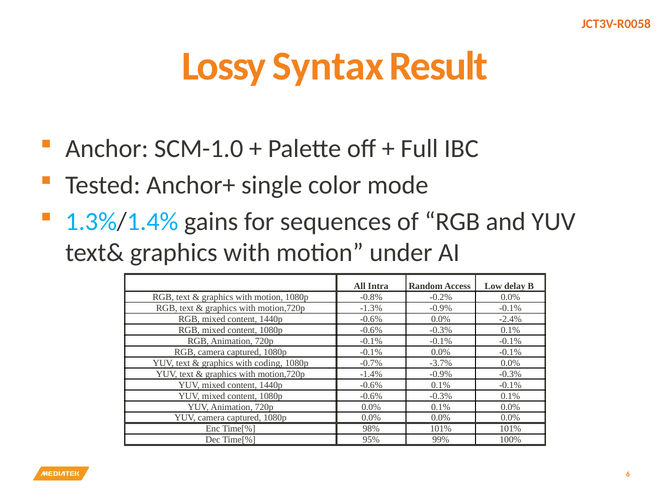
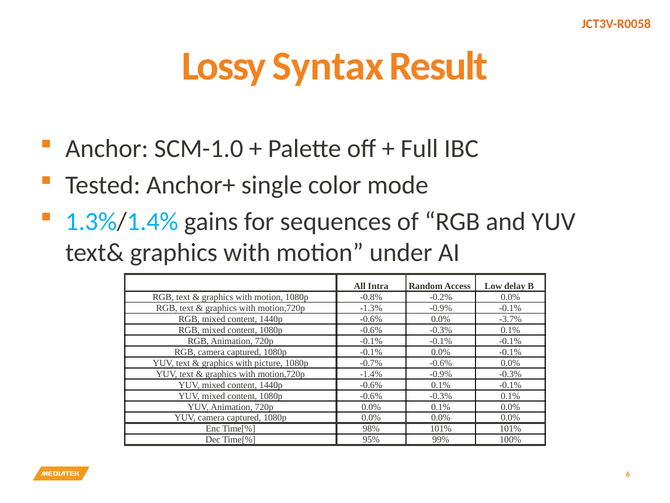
-2.4%: -2.4% -> -3.7% (510, 319)
coding: coding -> picture (269, 363)
-0.7% -3.7%: -3.7% -> -0.6% (441, 363)
